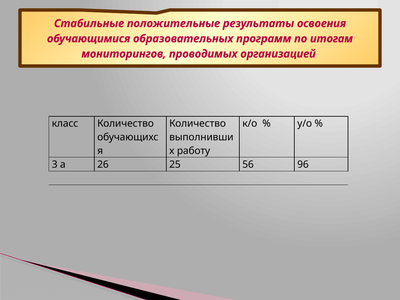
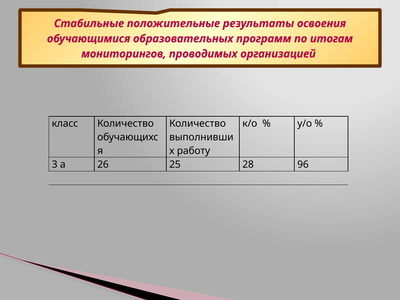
56: 56 -> 28 (248, 165)
